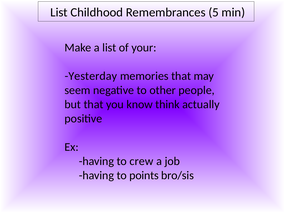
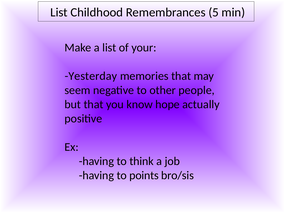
think: think -> hope (168, 105)
crew: crew -> think (142, 162)
